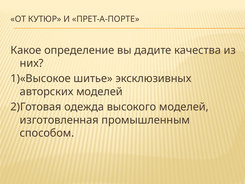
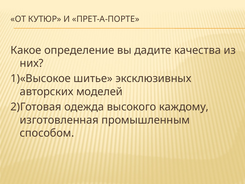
высокого моделей: моделей -> каждому (184, 107)
